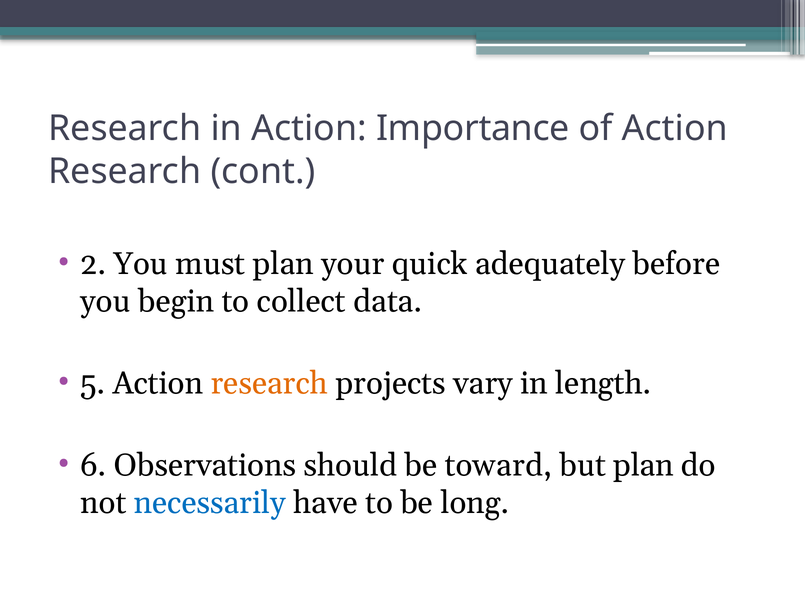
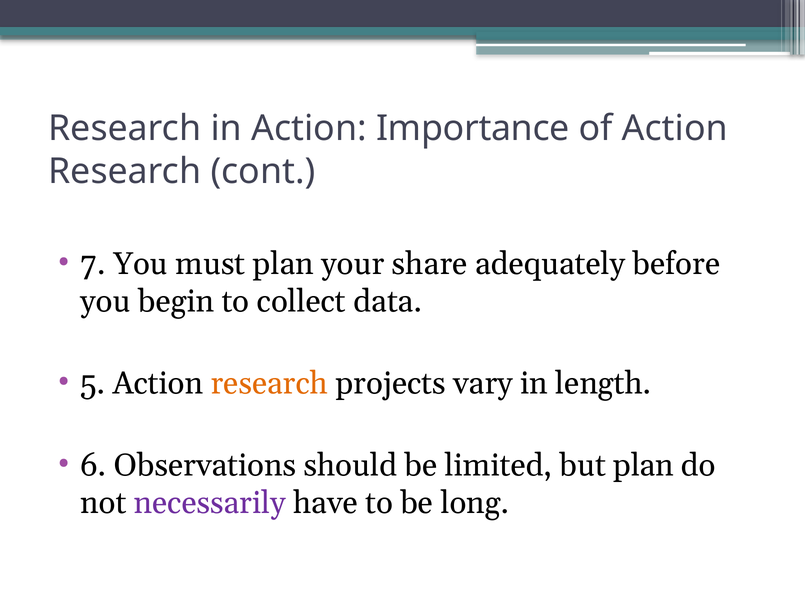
2: 2 -> 7 (93, 264)
quick: quick -> share (430, 264)
toward: toward -> limited (498, 465)
necessarily colour: blue -> purple (210, 503)
